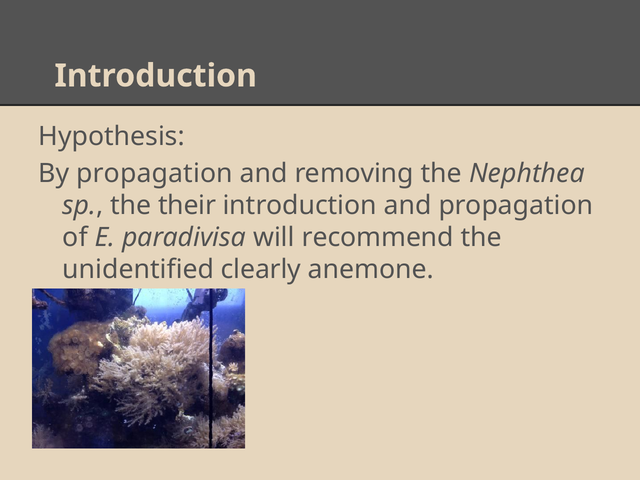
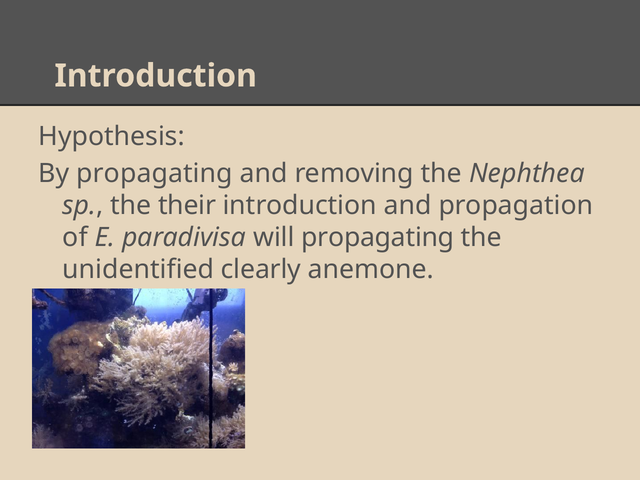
By propagation: propagation -> propagating (154, 174)
will recommend: recommend -> propagating (378, 238)
